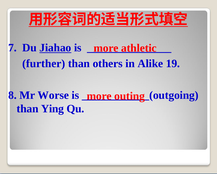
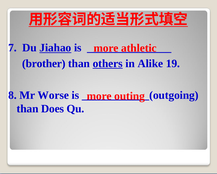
further: further -> brother (44, 63)
others underline: none -> present (108, 63)
Ying: Ying -> Does (53, 108)
